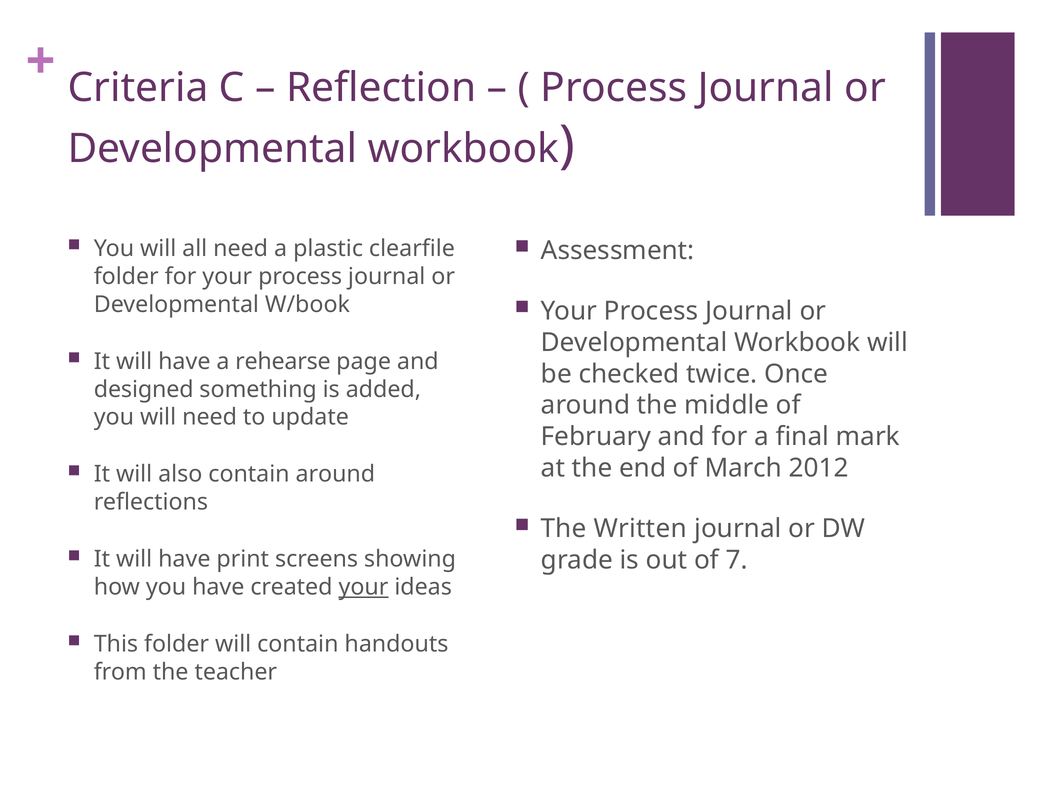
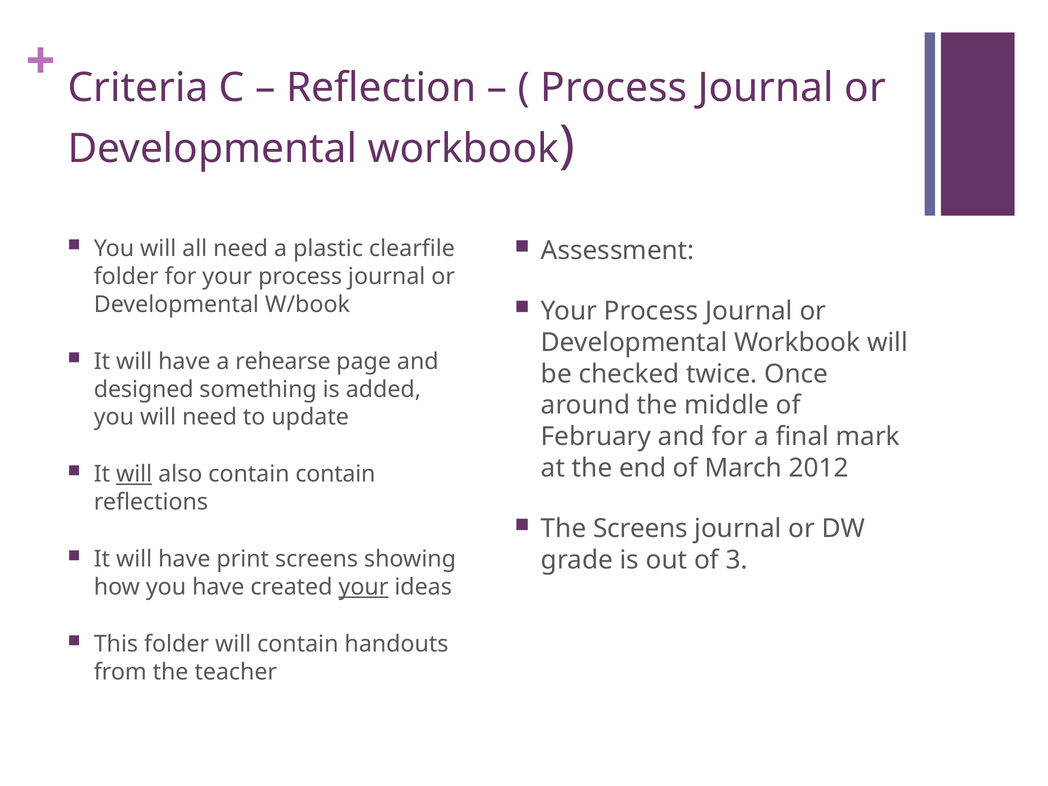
will underline: none -> present (134, 474)
contain around: around -> contain (335, 474)
The Written: Written -> Screens (640, 529)
7: 7 -> 3 (737, 560)
